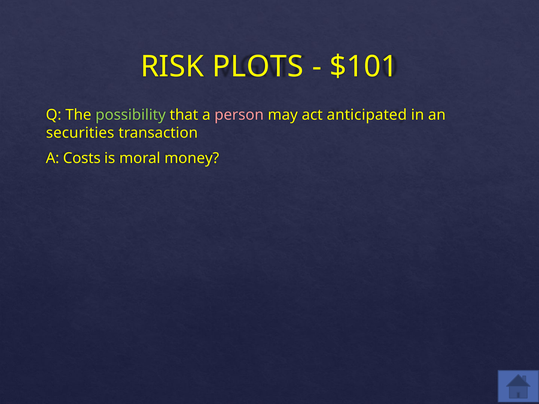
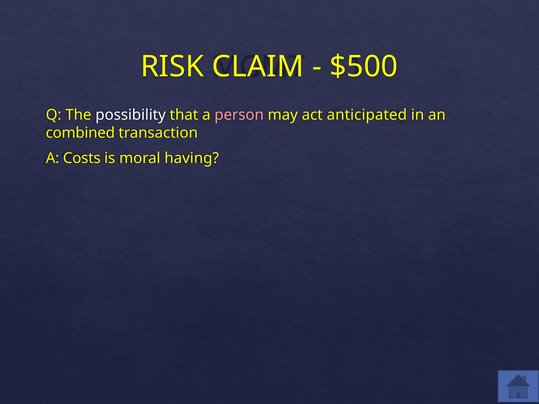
PLOTS: PLOTS -> CLAIM (258, 67)
$101: $101 -> $500 (364, 67)
possibility colour: light green -> white (131, 115)
securities: securities -> combined (80, 133)
money: money -> having (192, 158)
